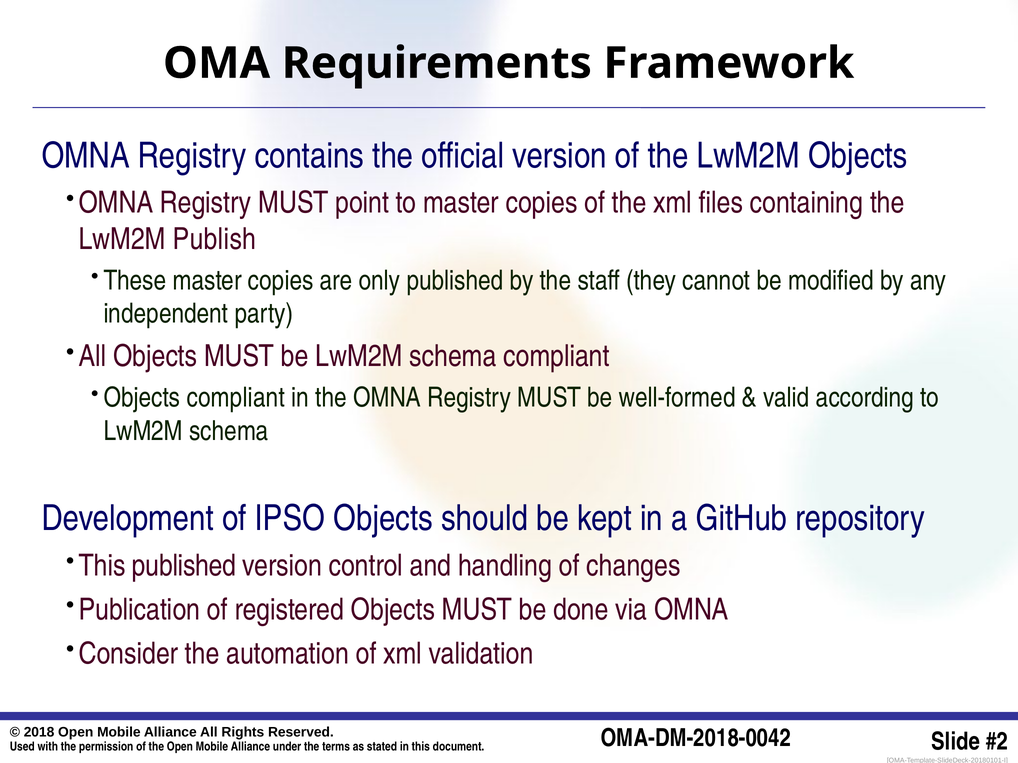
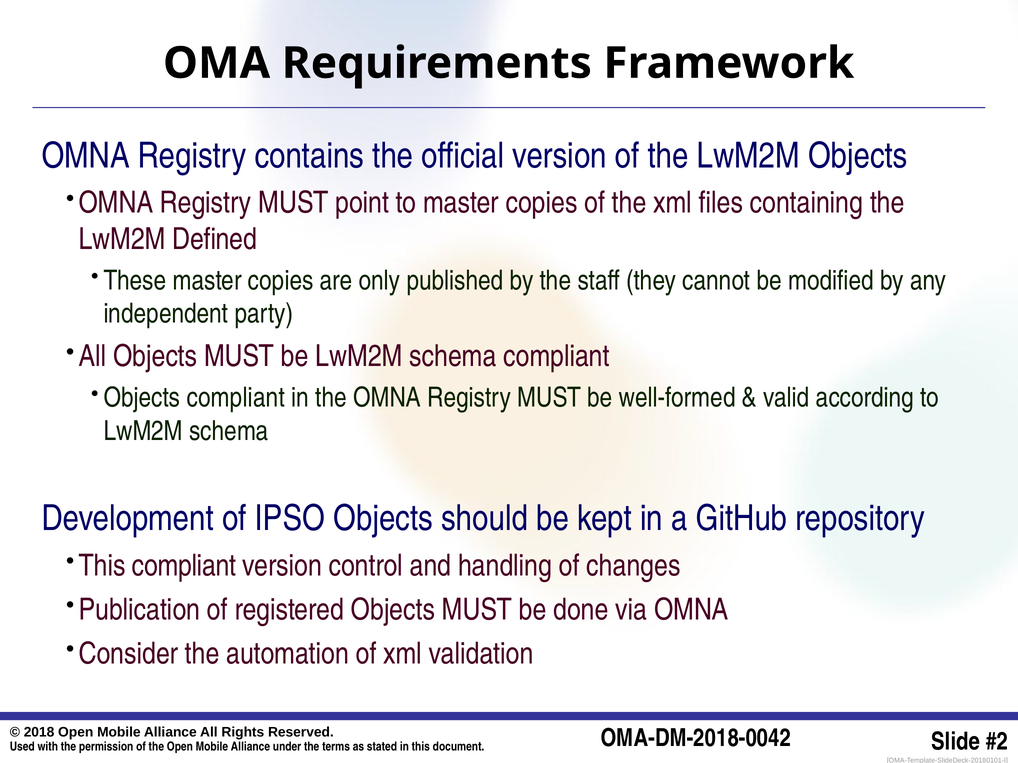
Publish: Publish -> Defined (215, 239)
This published: published -> compliant (184, 566)
